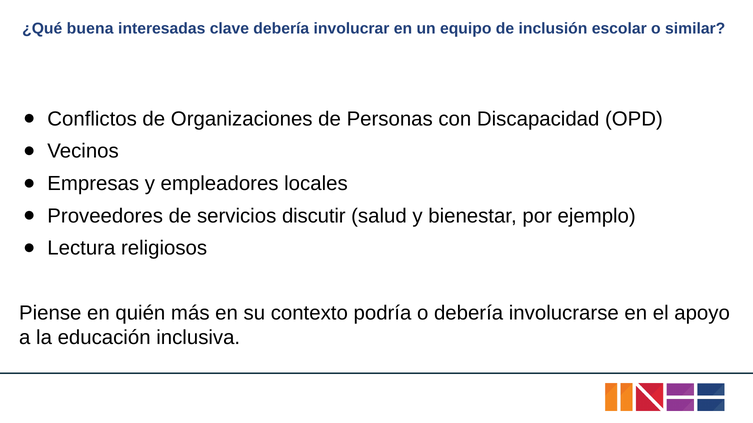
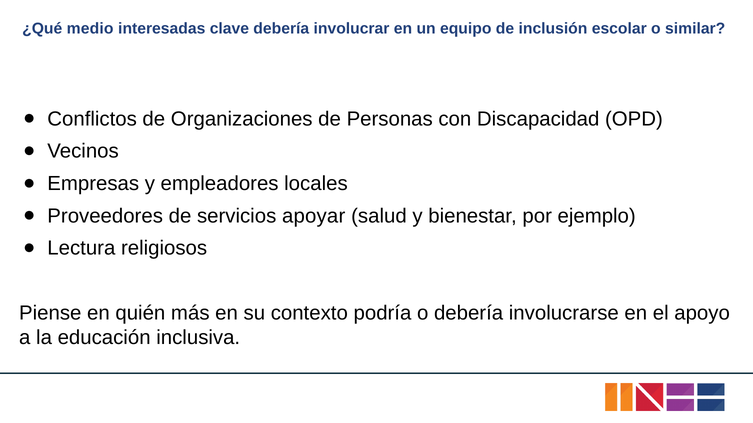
buena: buena -> medio (90, 28)
discutir: discutir -> apoyar (314, 216)
